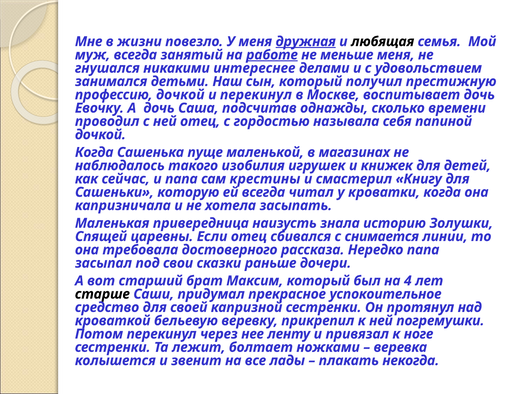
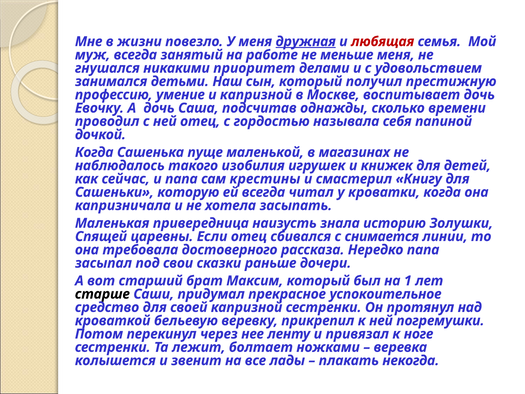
любящая colour: black -> red (383, 42)
работе underline: present -> none (272, 55)
интереснее: интереснее -> приоритет (254, 68)
профессию дочкой: дочкой -> умение (180, 95)
и перекинул: перекинул -> капризной (256, 95)
4: 4 -> 1 (408, 281)
